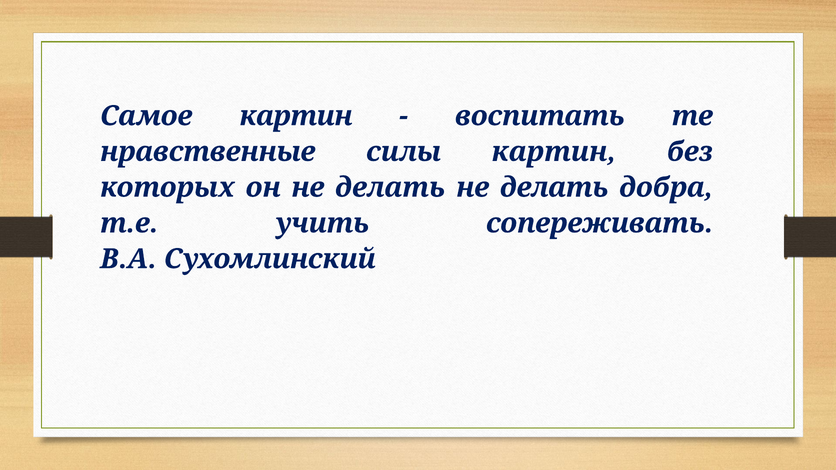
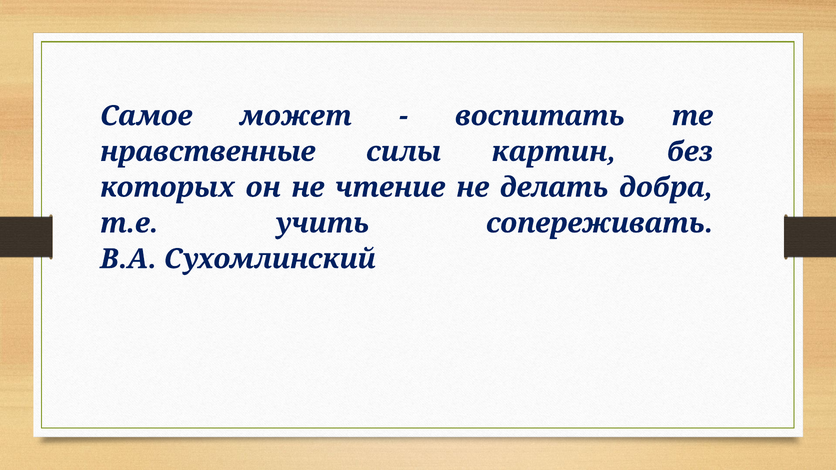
Самое картин: картин -> может (296, 116)
он не делать: делать -> чтение (390, 188)
